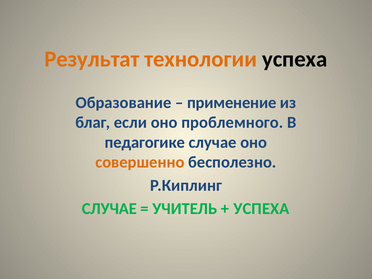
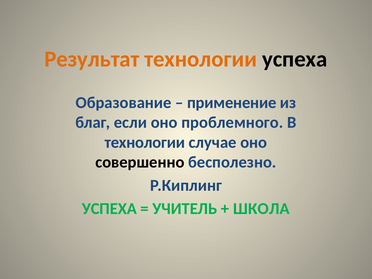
педагогике: педагогике -> технологии (145, 142)
совершенно colour: orange -> black (140, 162)
СЛУЧАЕ: СЛУЧАЕ -> УСПЕХА (109, 209)
УСПЕХА: УСПЕХА -> ШКОЛА (261, 209)
